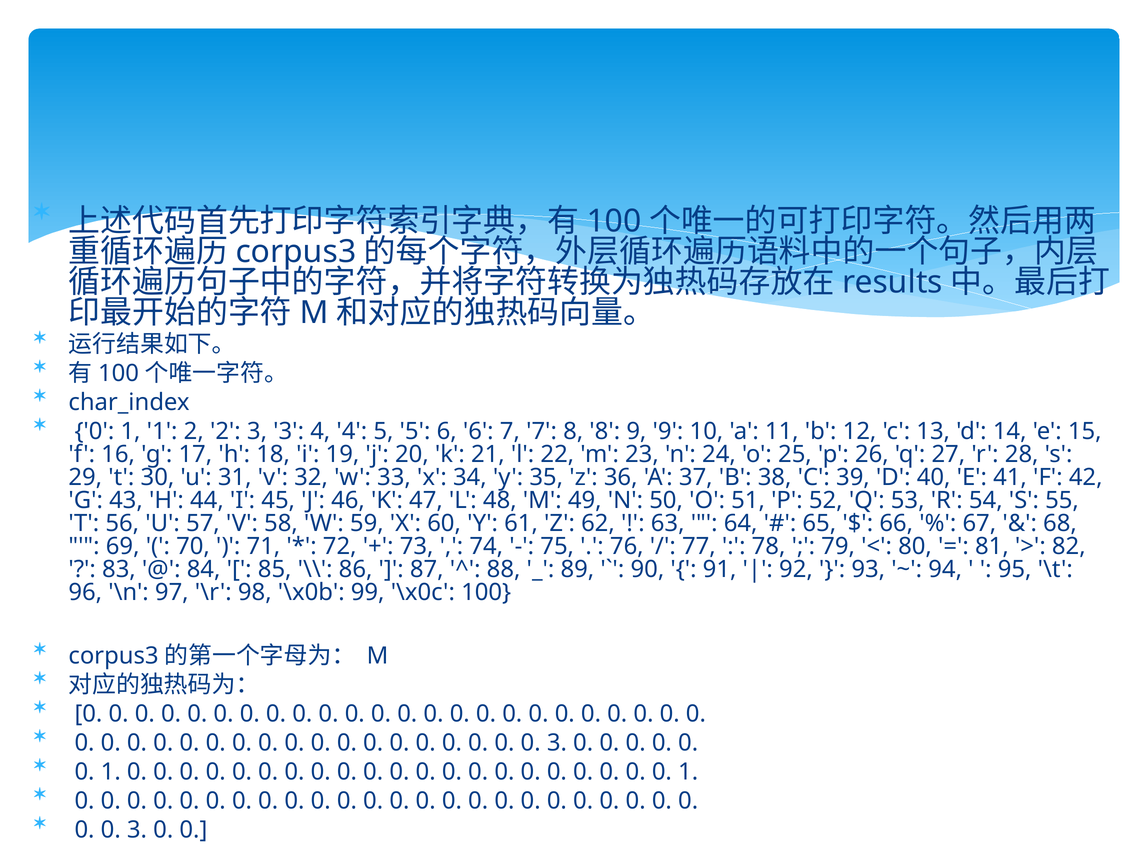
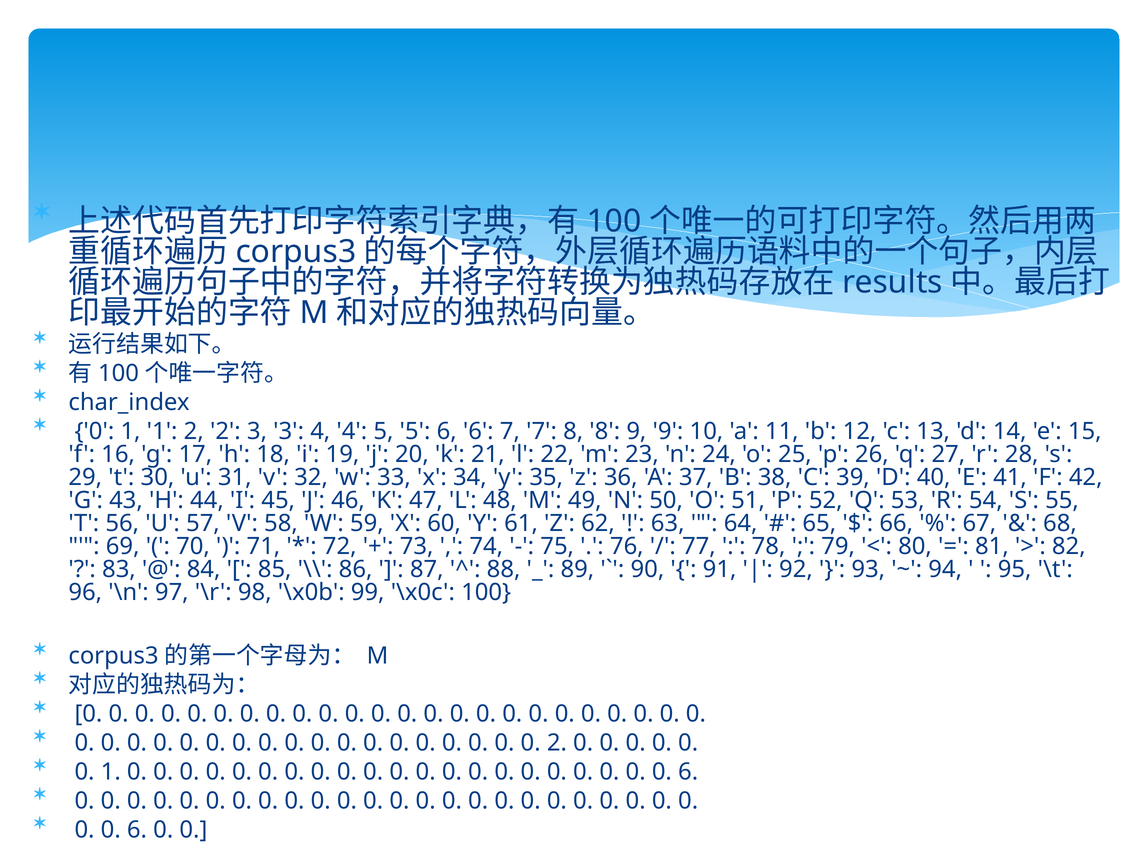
0 0 0 3: 3 -> 2 (557, 743)
0 0 0 1: 1 -> 6 (688, 772)
3: 3 -> 6 (137, 830)
